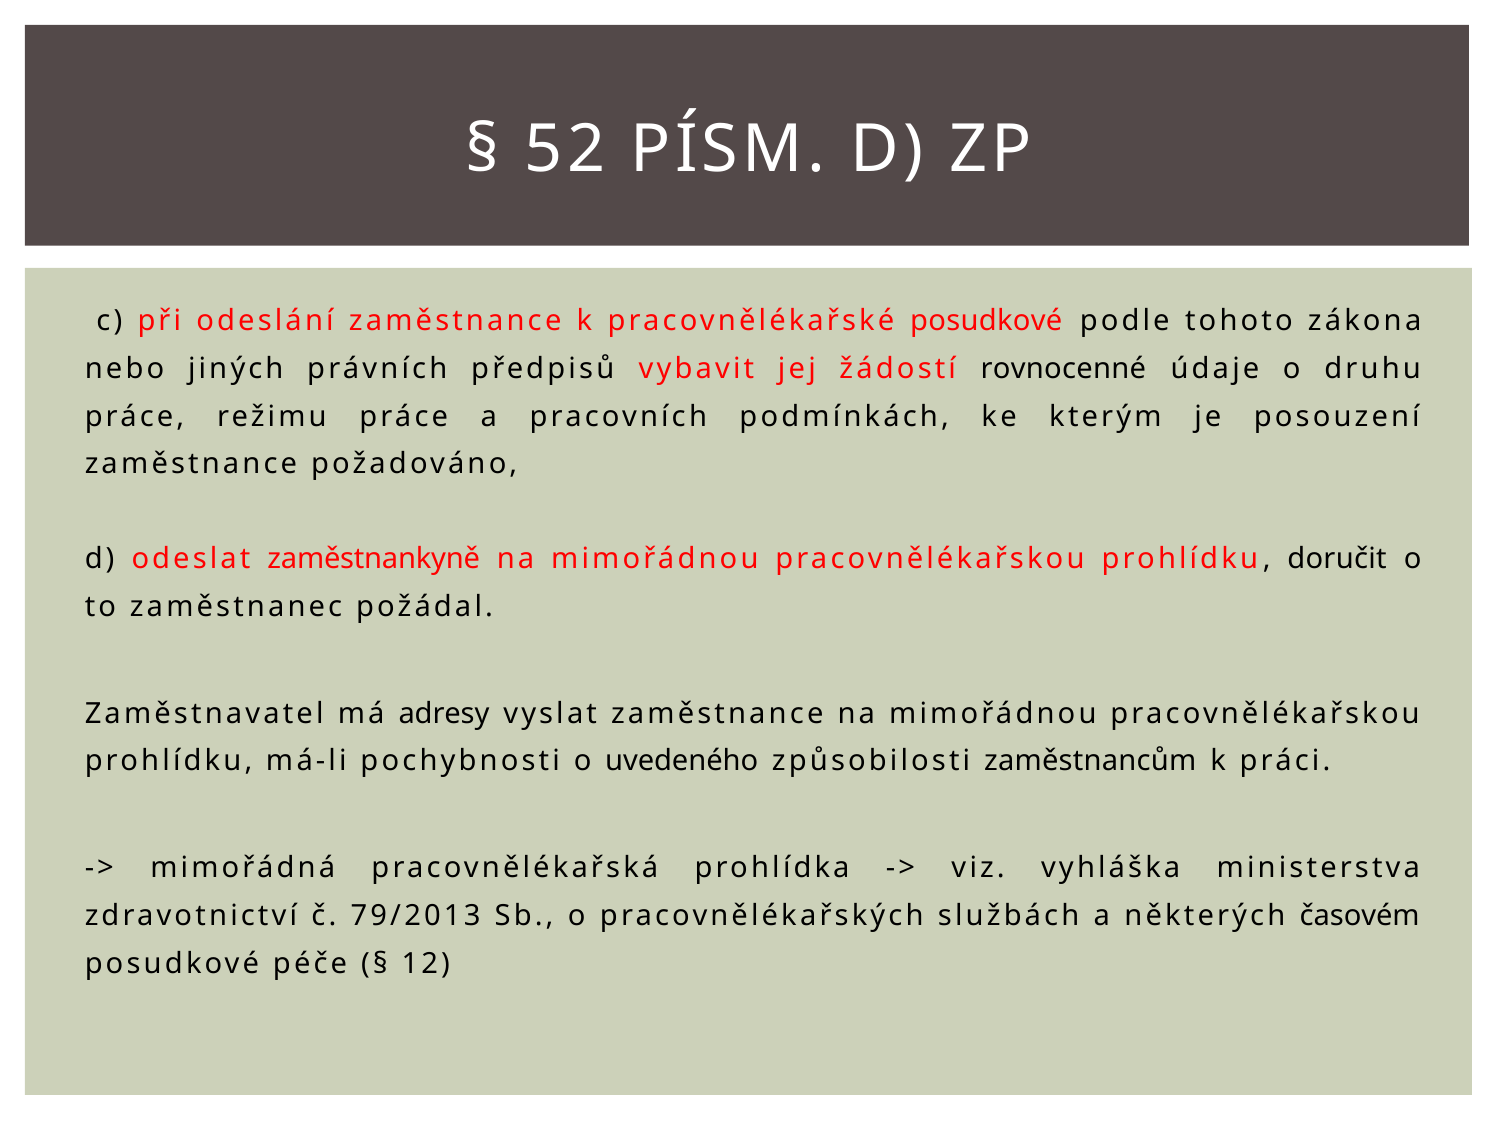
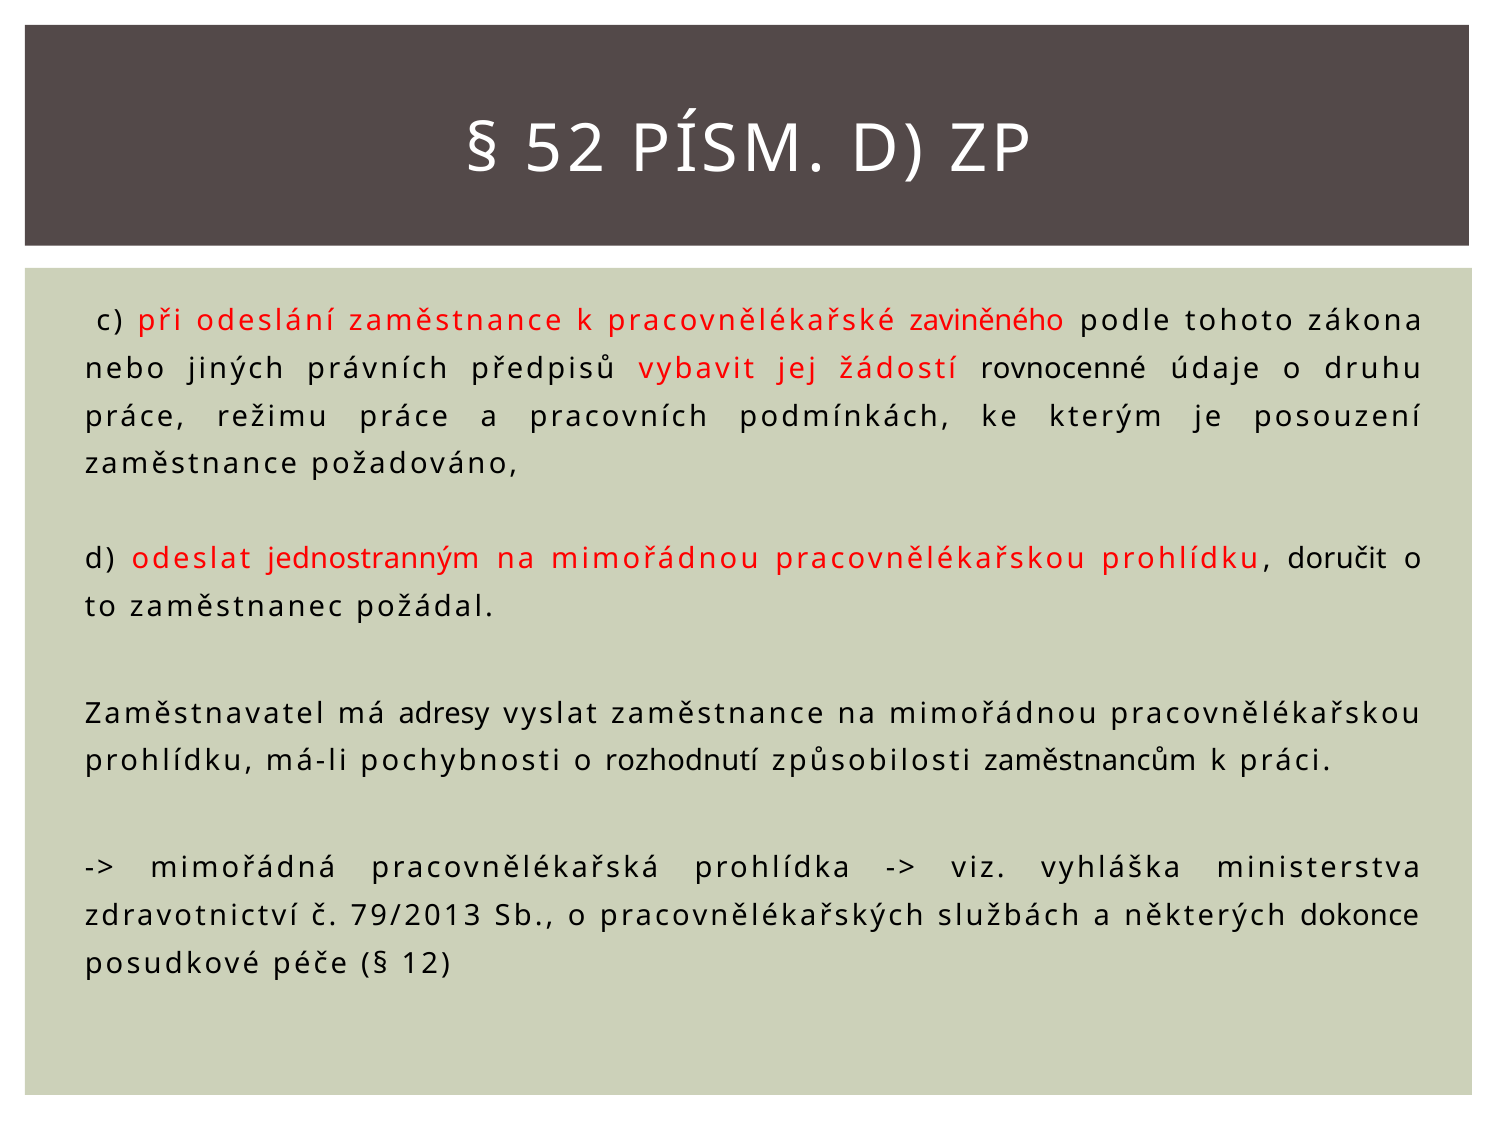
pracovnělékařské posudkové: posudkové -> zaviněného (987, 321)
zaměstnankyně: zaměstnankyně -> jednostranným (373, 559)
uvedeného: uvedeného -> rozhodnutí (682, 761)
časovém: časovém -> dokonce (1360, 915)
